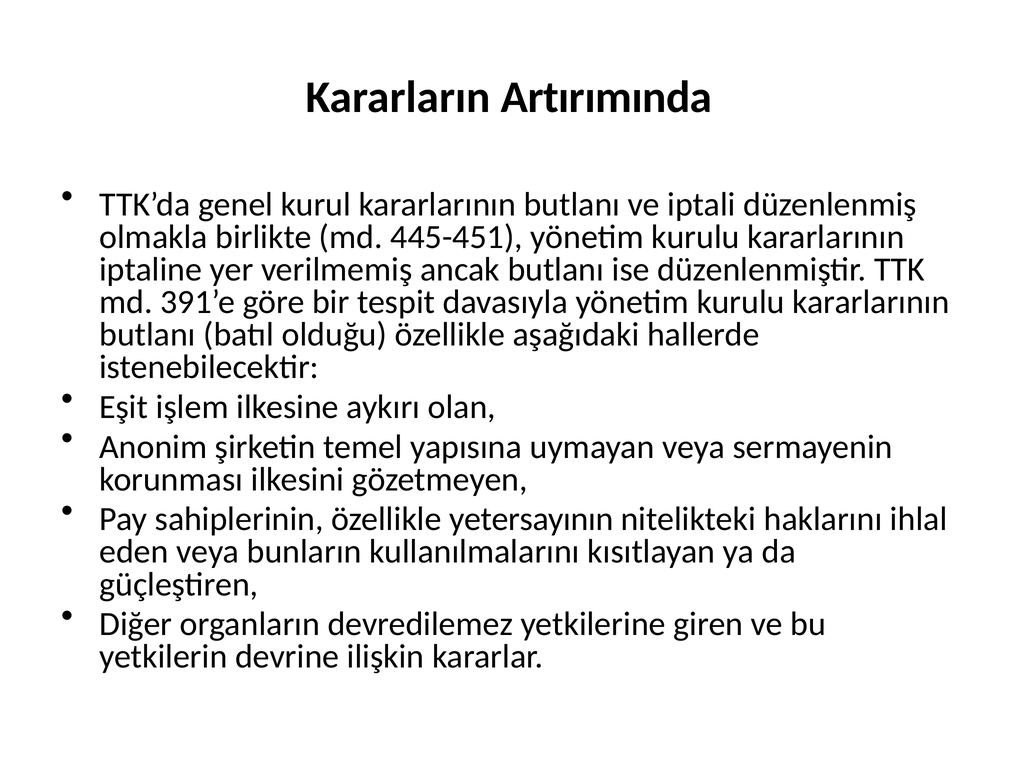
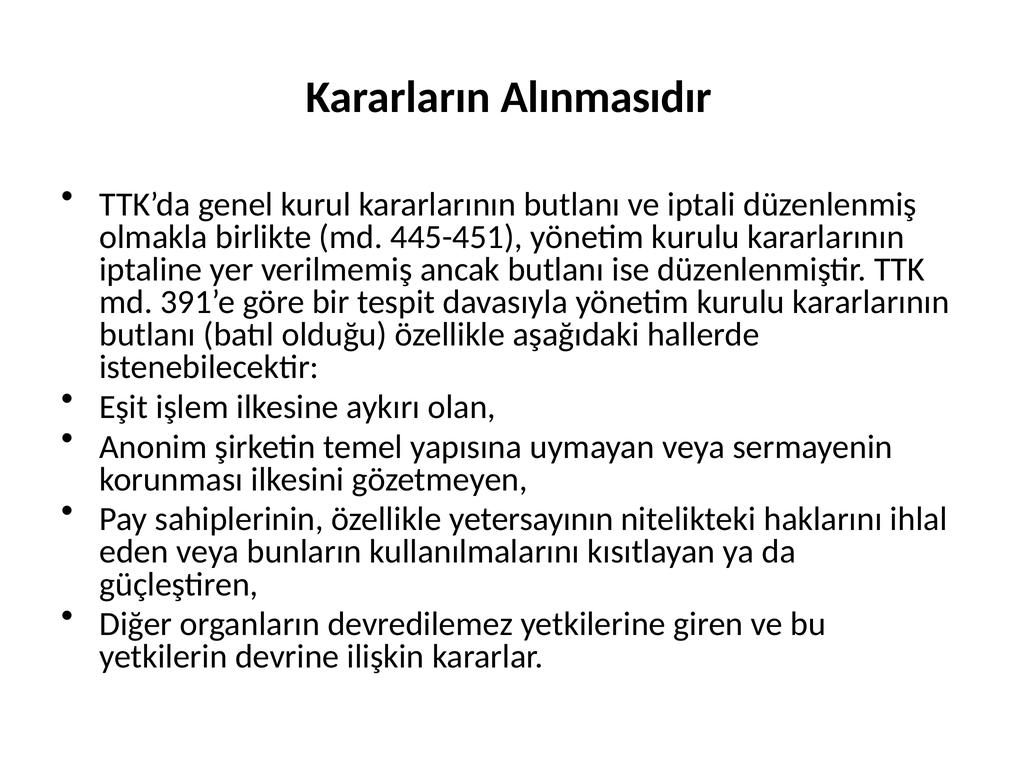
Artırımında: Artırımında -> Alınmasıdır (606, 97)
